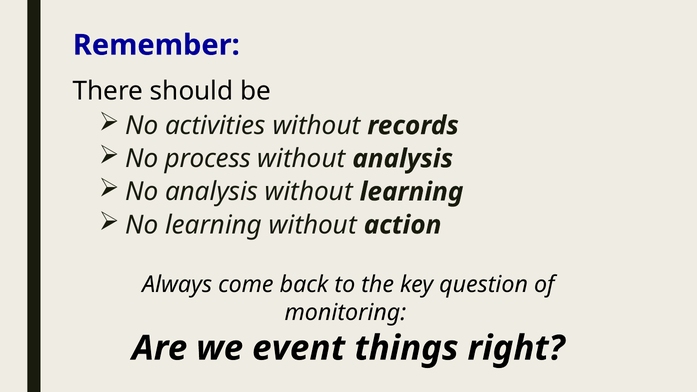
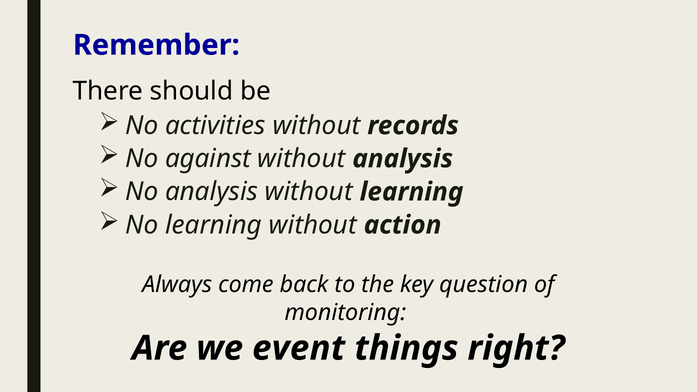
process: process -> against (208, 159)
